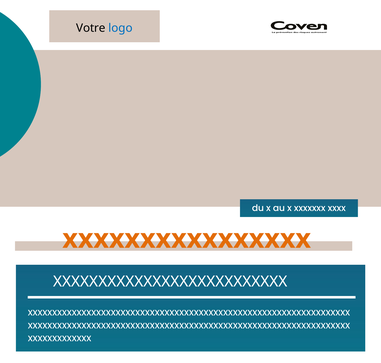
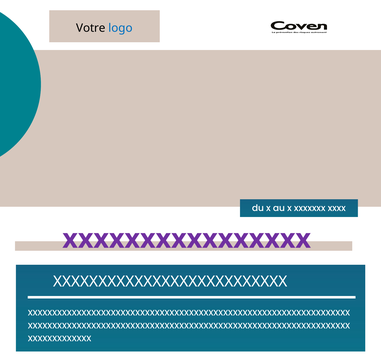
xxxxxxxxxxxxxxxx colour: orange -> purple (187, 239)
